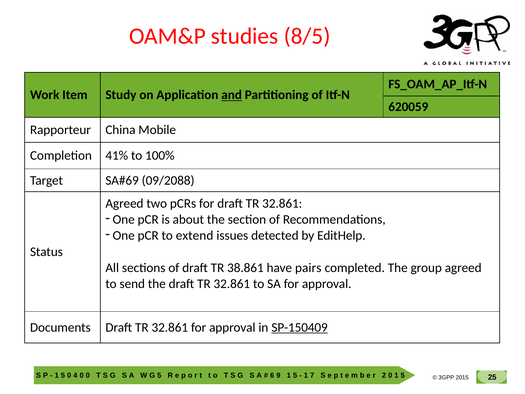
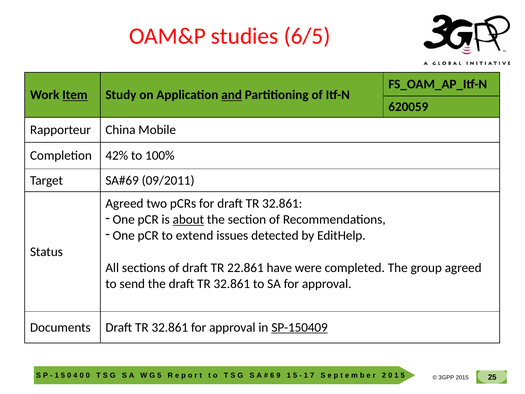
8/5: 8/5 -> 6/5 (307, 36)
Item underline: none -> present (75, 95)
41%: 41% -> 42% (117, 156)
09/2088: 09/2088 -> 09/2011 (168, 180)
about underline: none -> present (188, 219)
38.861: 38.861 -> 22.861 (245, 268)
pairs: pairs -> were (308, 268)
